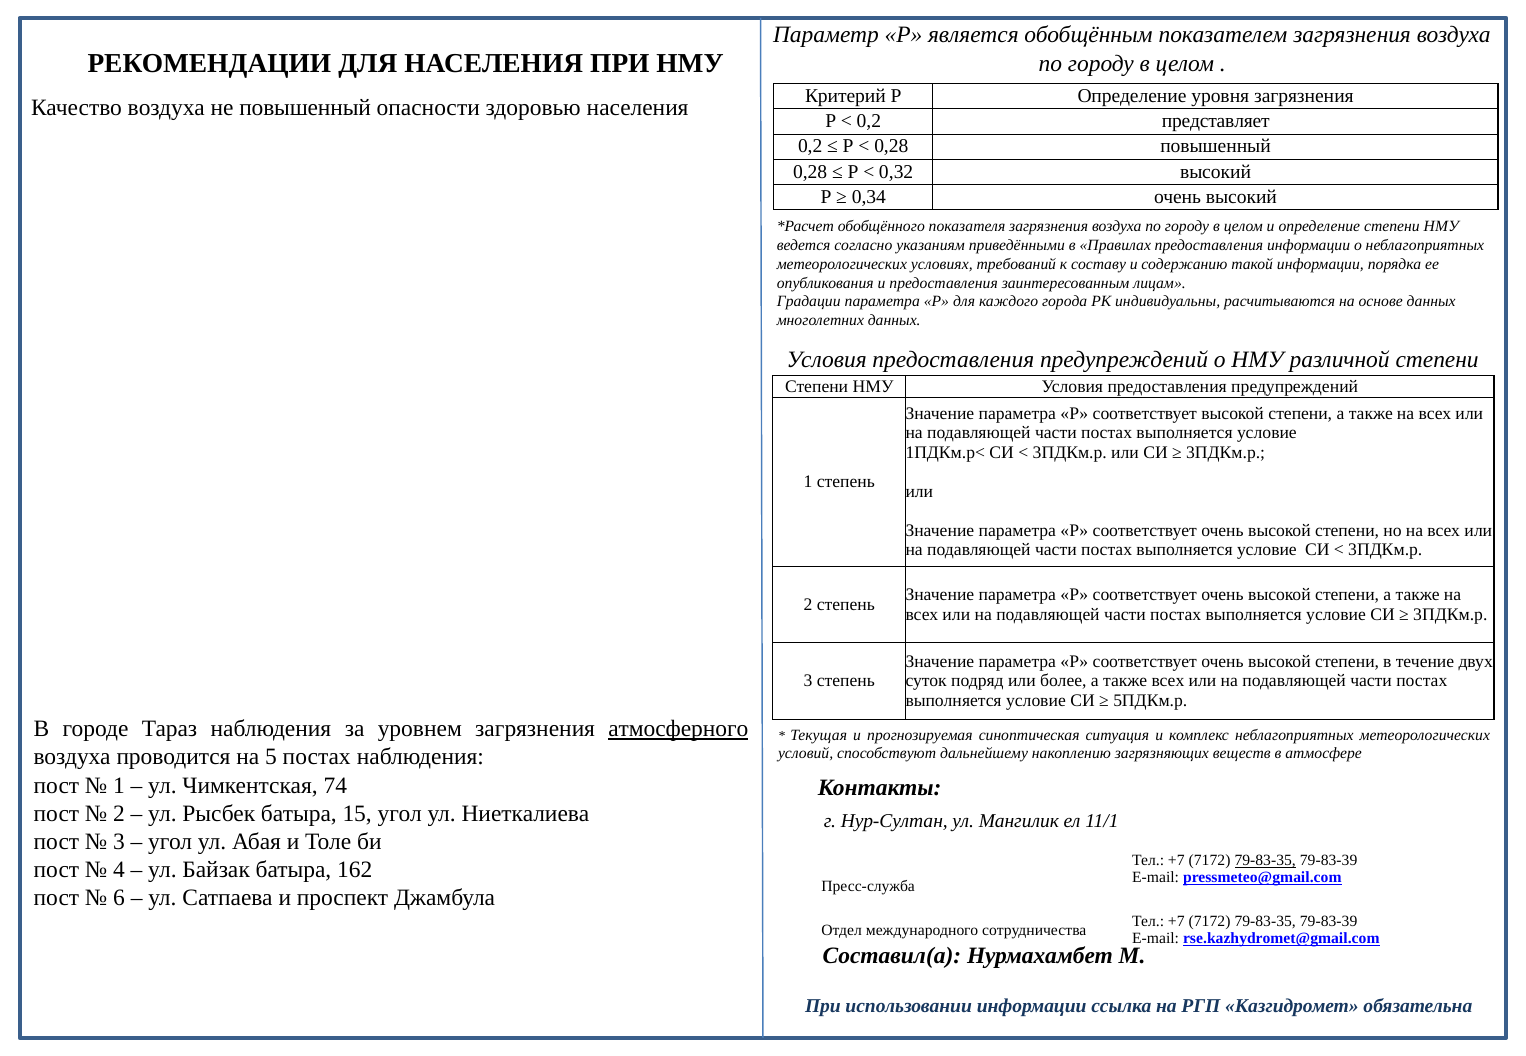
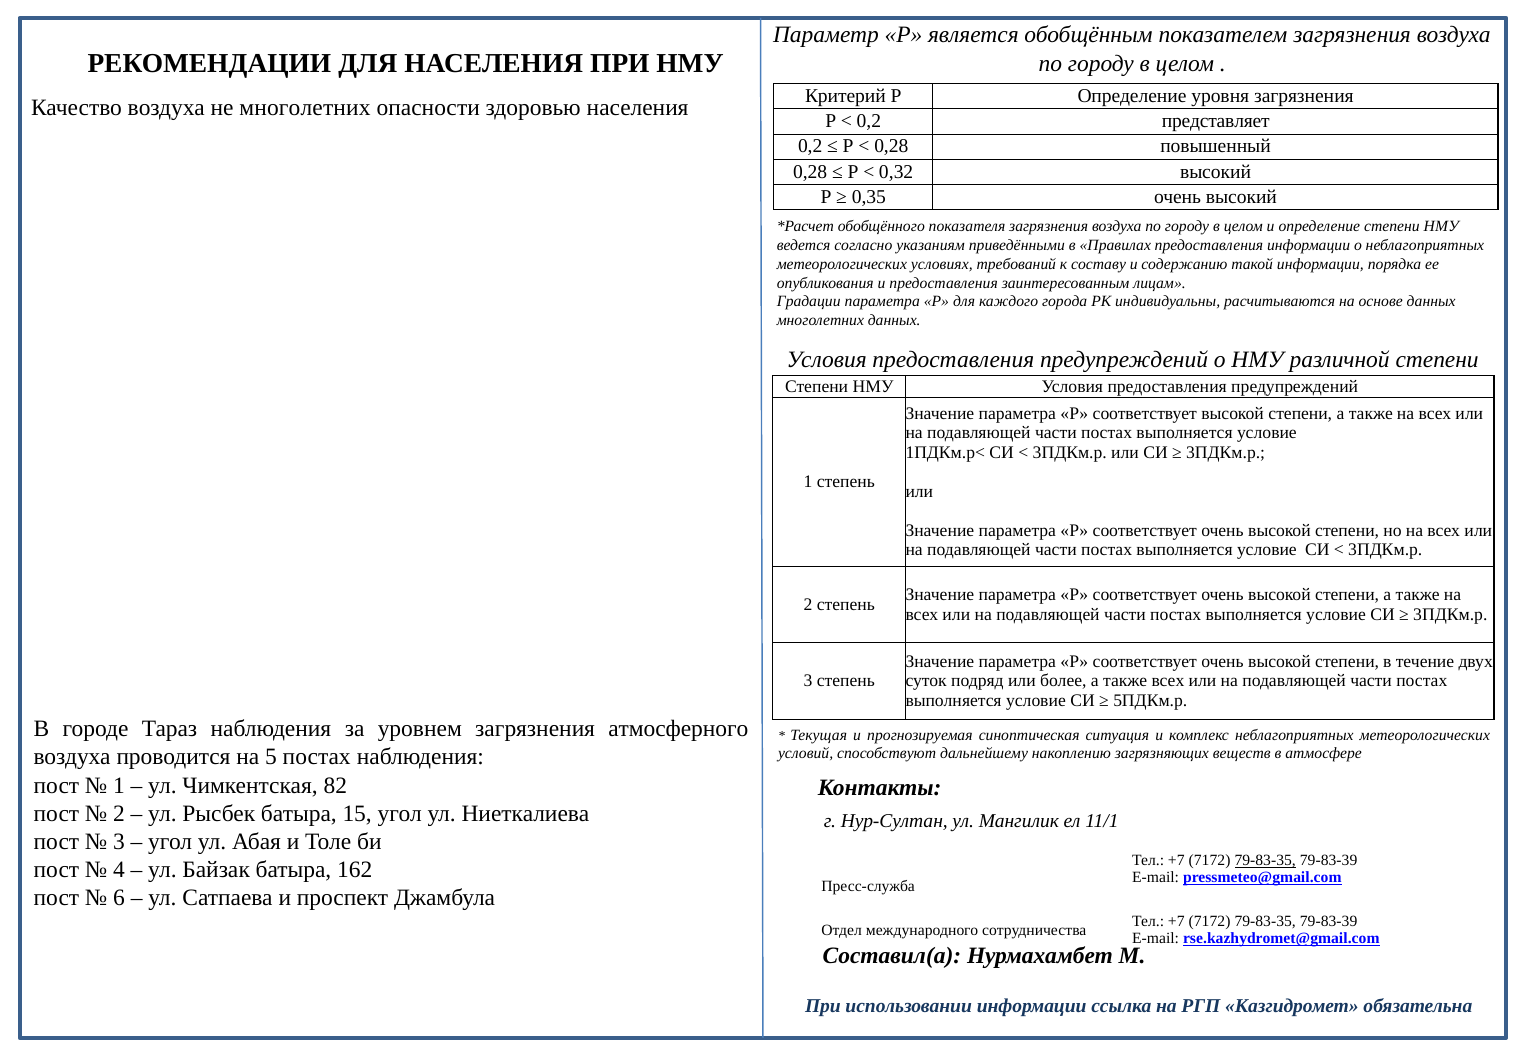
не повышенный: повышенный -> многолетних (305, 108)
0,34: 0,34 -> 0,35 (869, 197)
атмосферного underline: present -> none (678, 729)
74: 74 -> 82 (335, 786)
